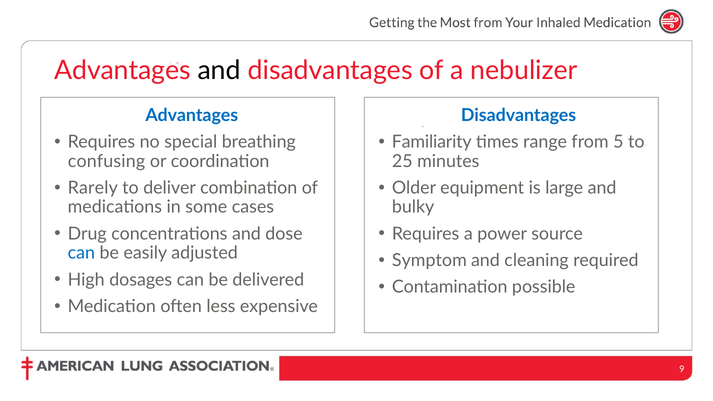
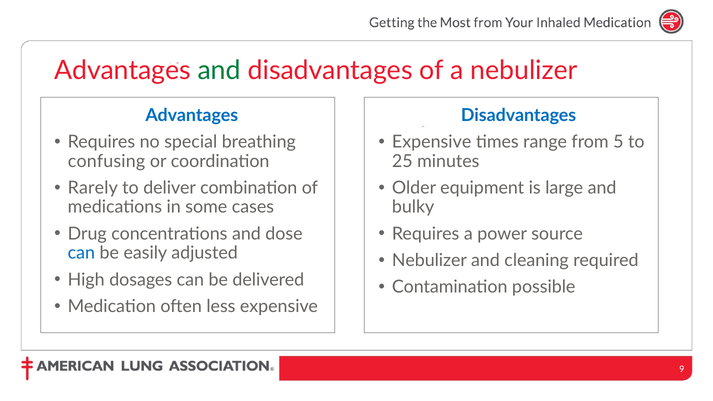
and colour: black -> green (219, 71)
Familiarity: Familiarity -> Expensive (432, 142)
Symptom: Symptom -> Nebulizer (429, 260)
